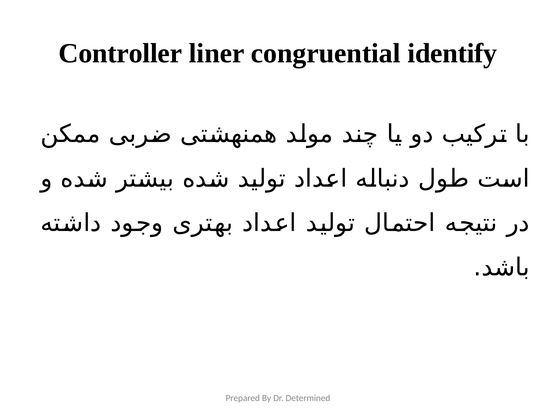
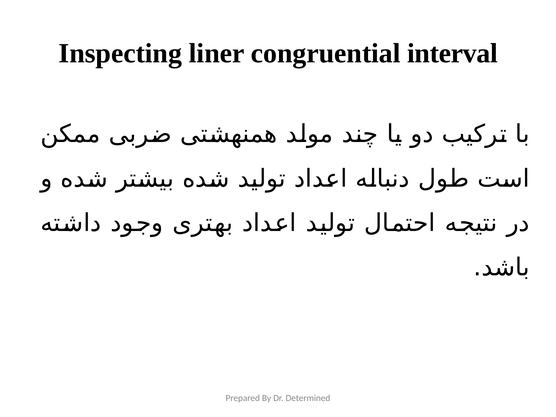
Controller: Controller -> Inspecting (120, 53)
identify: identify -> interval (452, 53)
